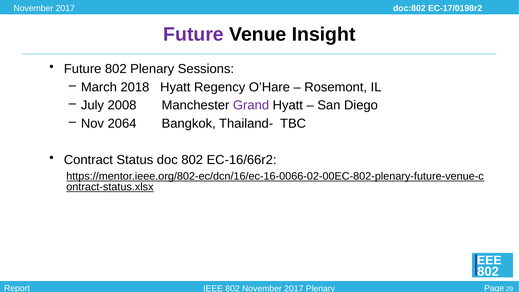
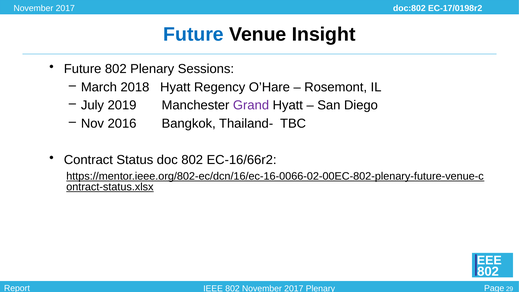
Future colour: purple -> blue (194, 34)
2008: 2008 -> 2019 (122, 105)
2064: 2064 -> 2016 (122, 124)
